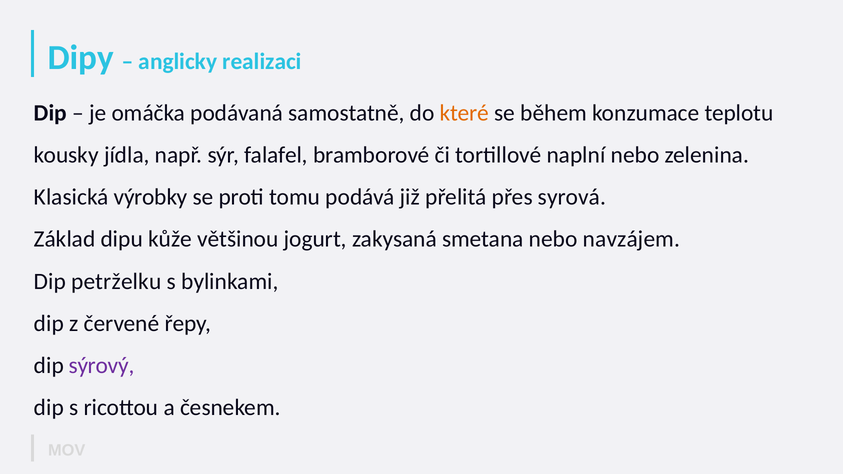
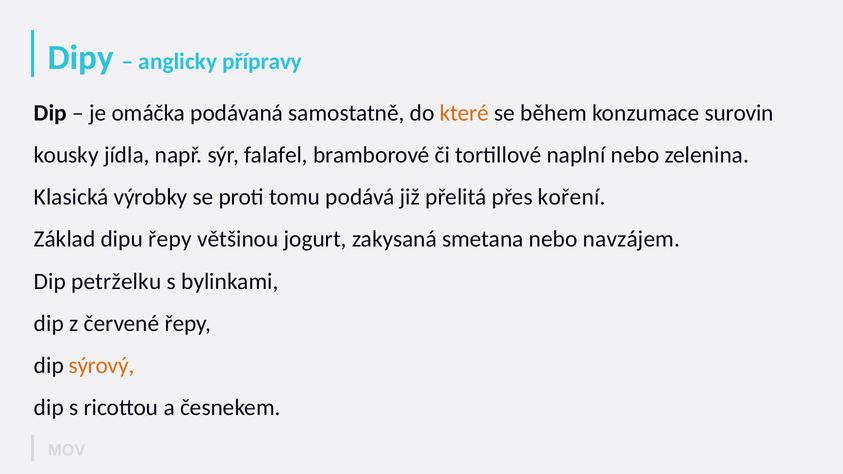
realizaci: realizaci -> přípravy (262, 62)
teplotu: teplotu -> surovin (739, 113)
syrová: syrová -> koření (572, 197)
dipu kůže: kůže -> řepy (170, 239)
sýrový colour: purple -> orange (102, 366)
